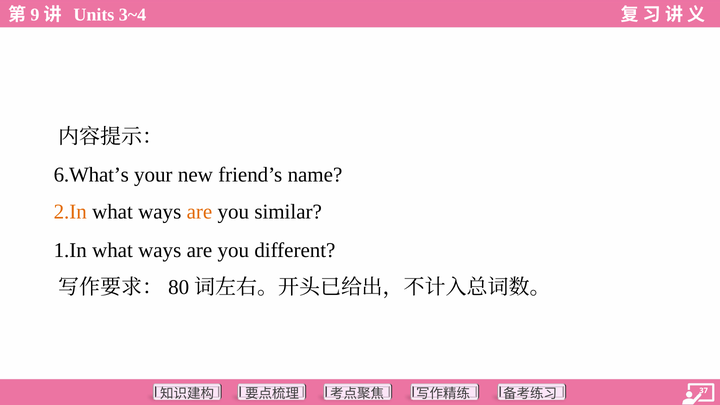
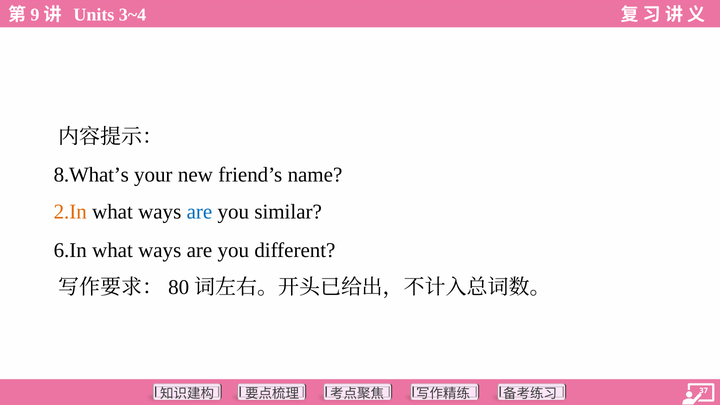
6.What’s: 6.What’s -> 8.What’s (91, 175)
are colour: orange -> blue (199, 212)
1.In: 1.In -> 6.In (70, 251)
